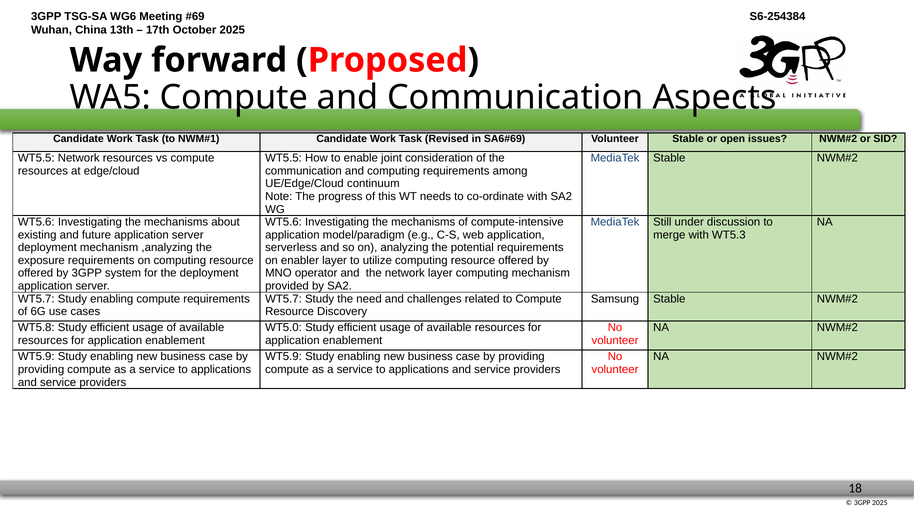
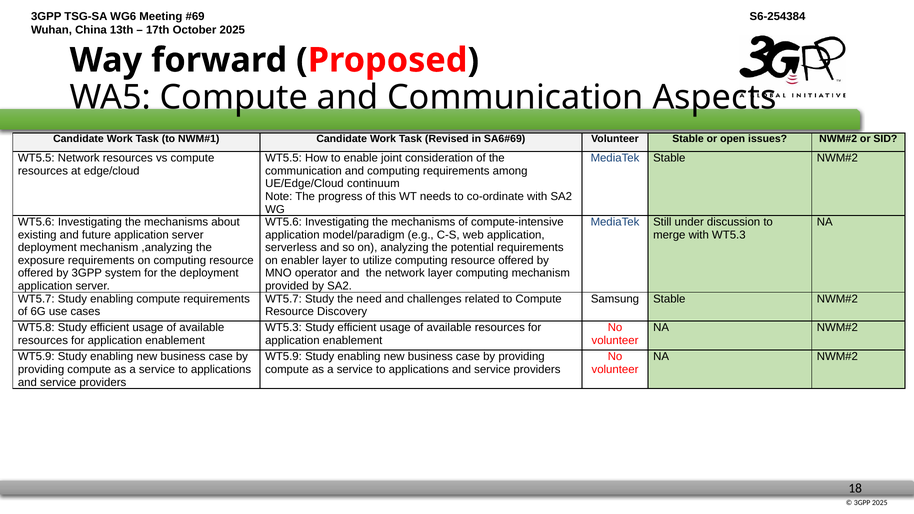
WT5.0: WT5.0 -> WT5.3 (284, 328)
